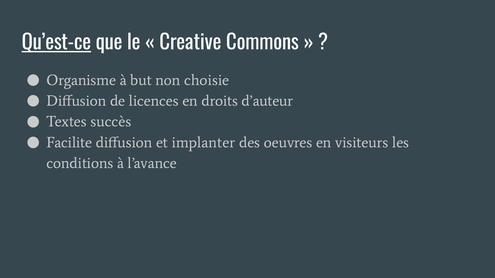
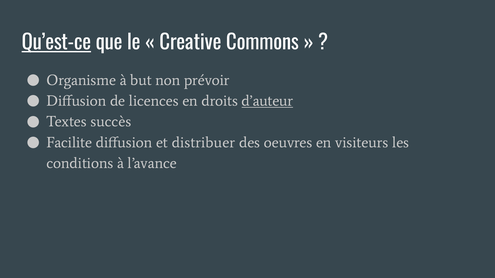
choisie: choisie -> prévoir (207, 80)
d’auteur underline: none -> present (267, 101)
implanter: implanter -> distribuer (203, 143)
